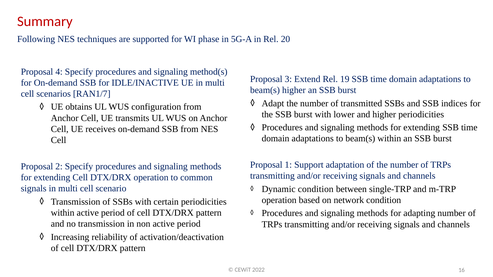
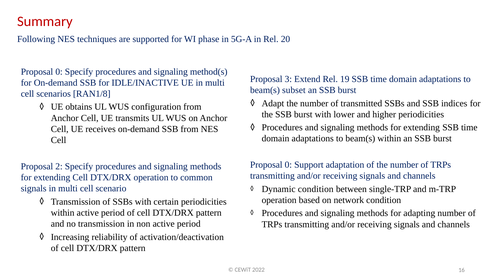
4: 4 -> 0 (59, 72)
beam(s higher: higher -> subset (294, 90)
RAN1/7: RAN1/7 -> RAN1/8 (92, 94)
1: 1 -> 0 (288, 165)
